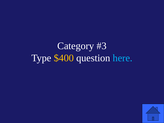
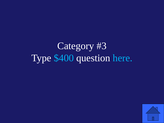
$400 colour: yellow -> light blue (64, 58)
